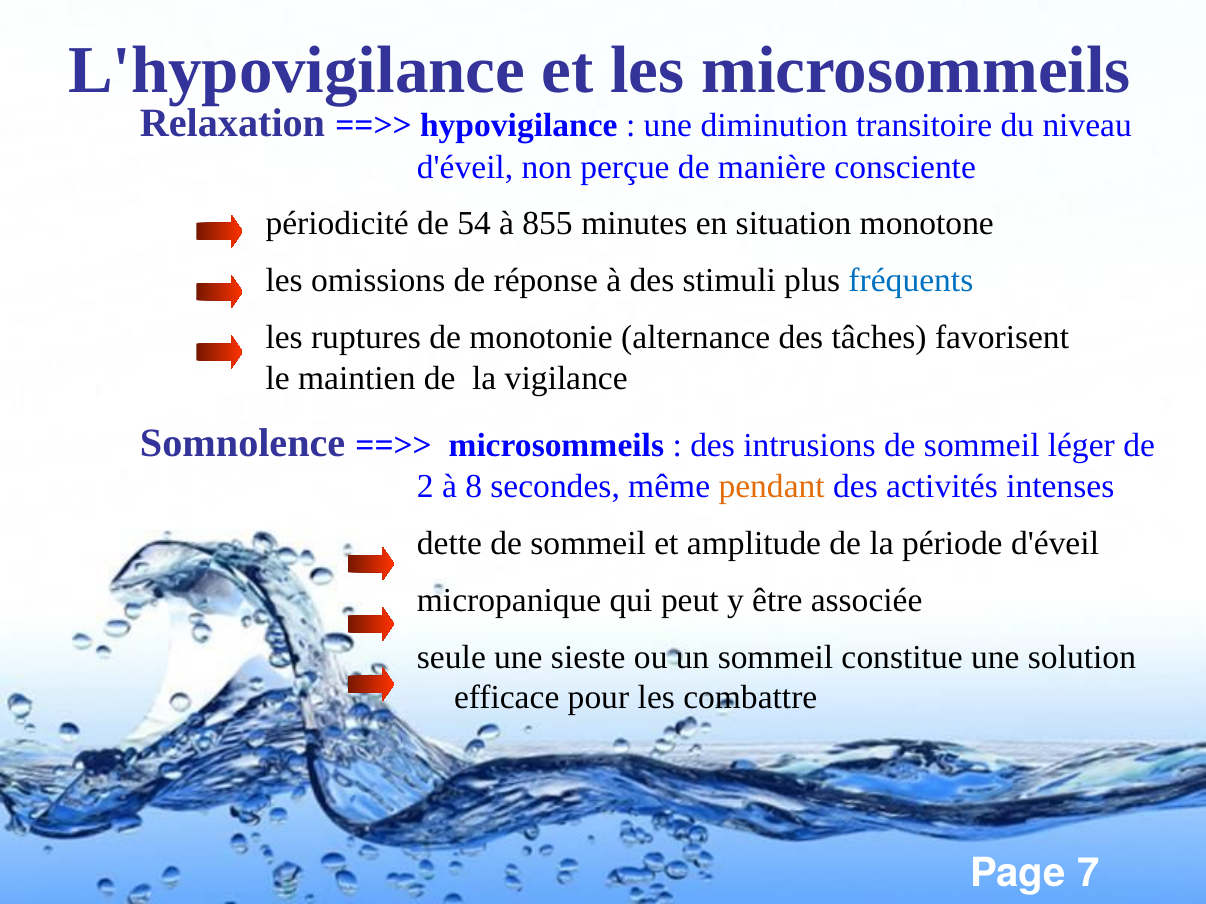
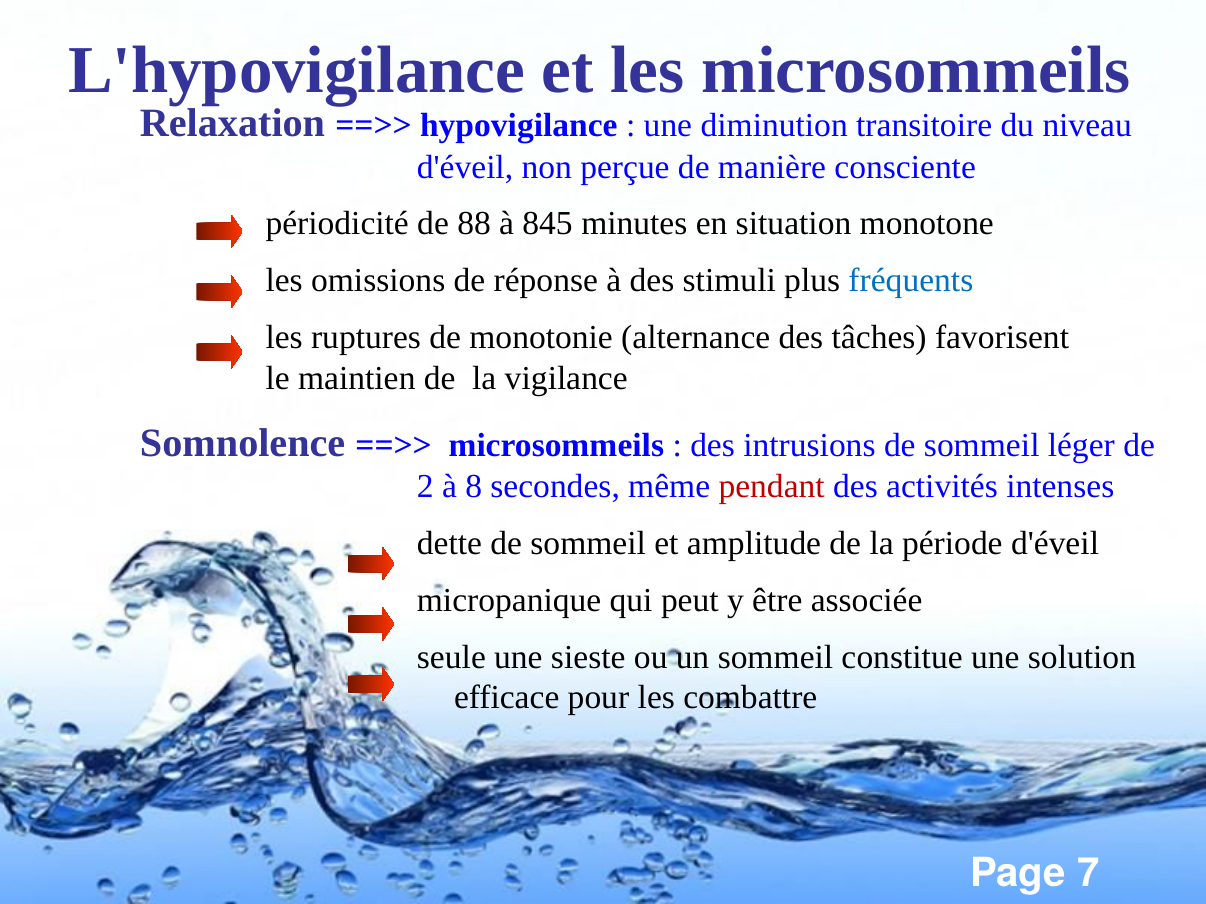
54: 54 -> 88 (474, 224)
855: 855 -> 845 (548, 224)
pendant colour: orange -> red (772, 487)
